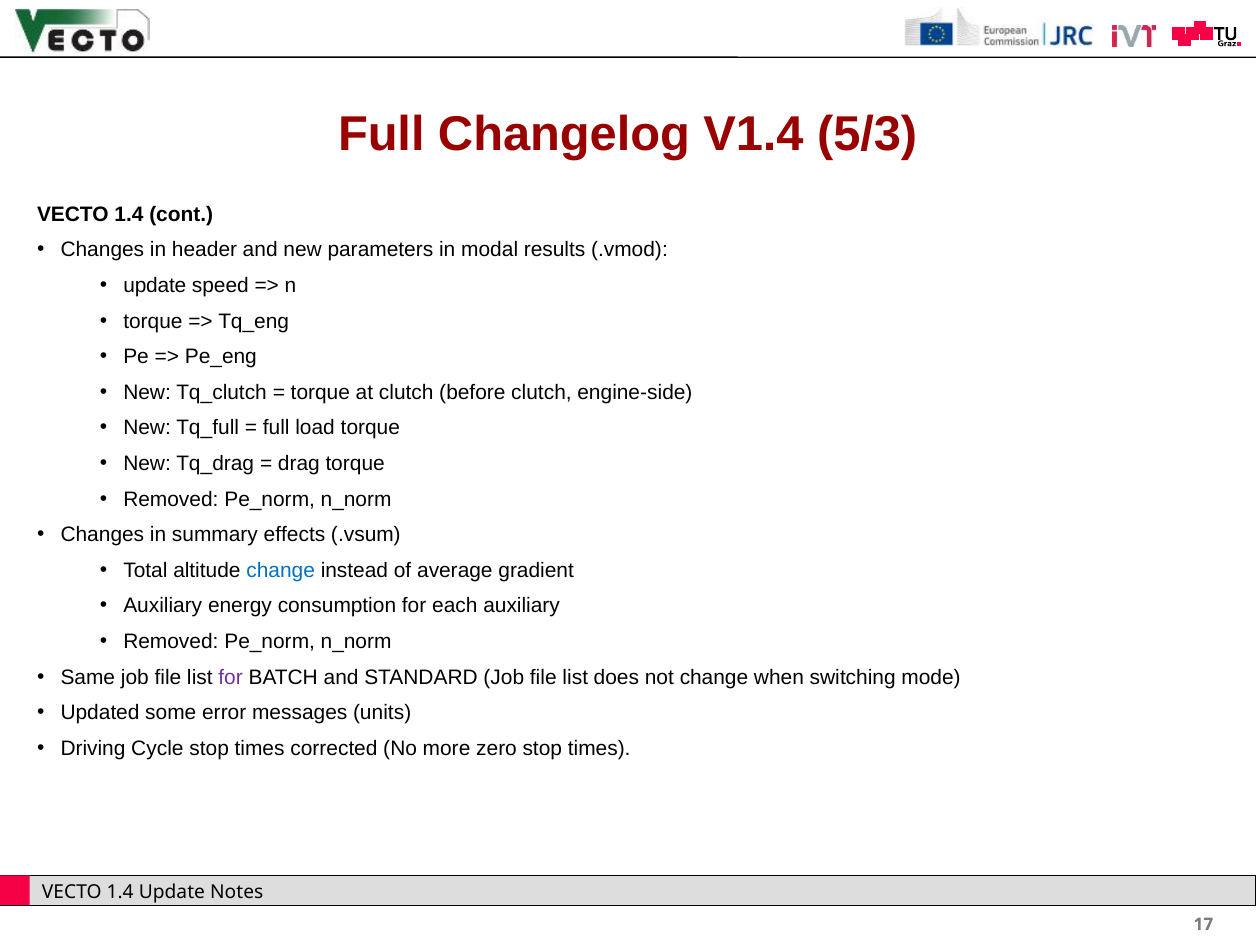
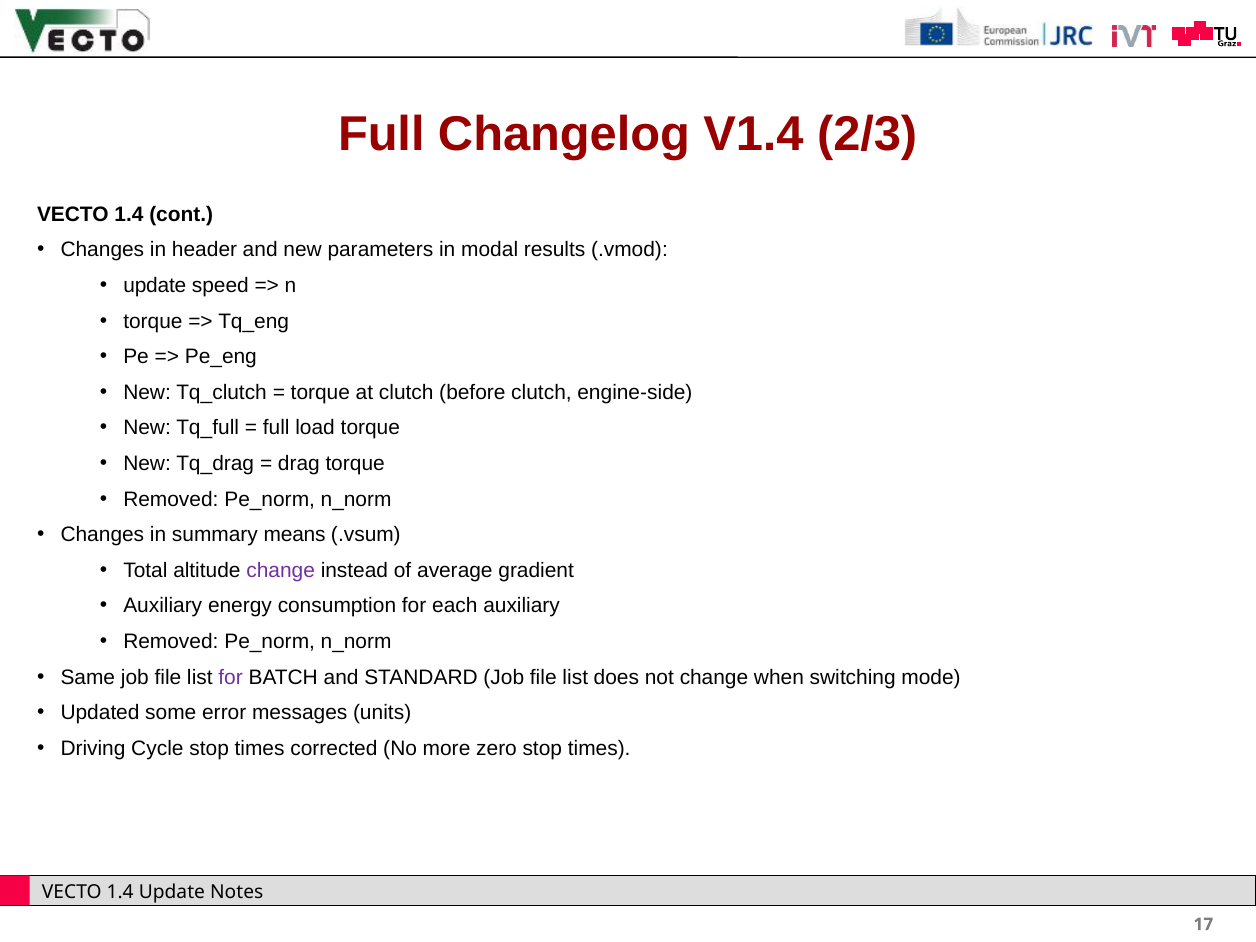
5/3: 5/3 -> 2/3 (867, 134)
effects: effects -> means (295, 535)
change colour: blue -> purple (281, 570)
